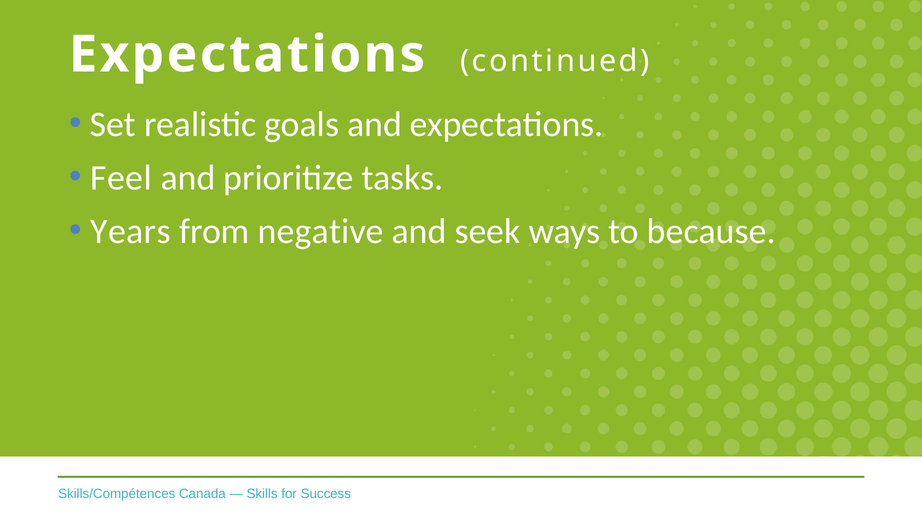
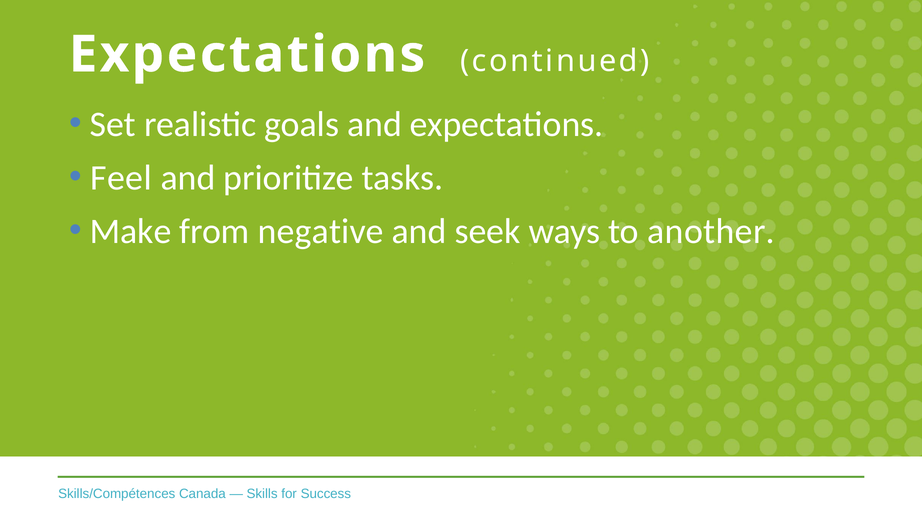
Years: Years -> Make (131, 231)
because: because -> another (711, 231)
